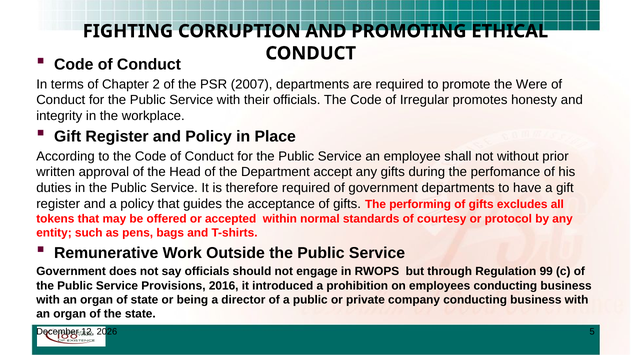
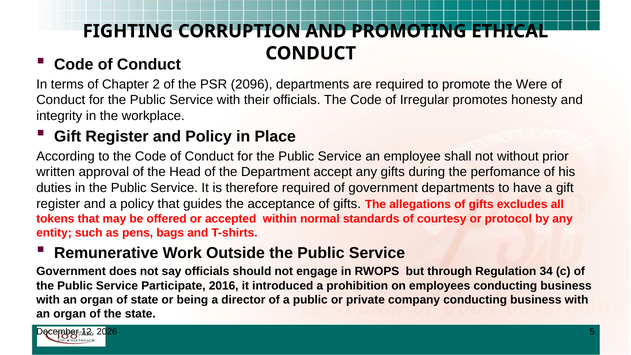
2007: 2007 -> 2096 (252, 84)
performing: performing -> allegations (420, 204)
99: 99 -> 34 (546, 271)
Provisions: Provisions -> Participate (173, 286)
